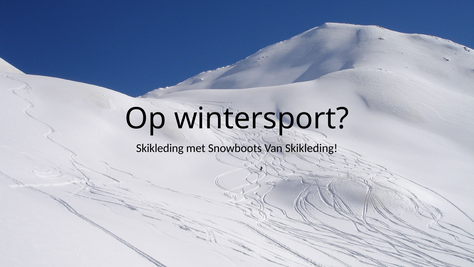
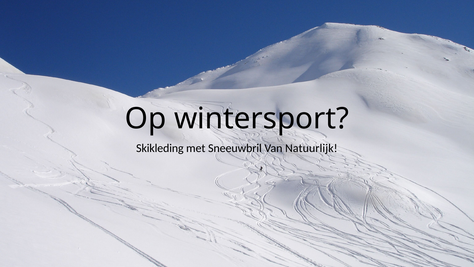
Snowboots: Snowboots -> Sneeuwbril (235, 148)
Van Skikleding: Skikleding -> Natuurlijk (311, 148)
